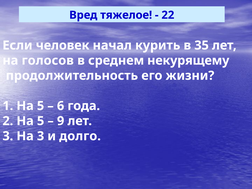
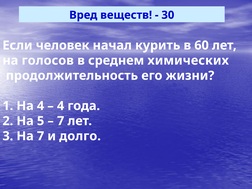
тяжелое: тяжелое -> веществ (126, 15)
22: 22 -> 30 (168, 15)
35: 35 -> 60 (202, 45)
некурящему: некурящему -> химических (188, 60)
1 На 5: 5 -> 4 (41, 106)
6: 6 -> 4 (61, 106)
9: 9 -> 7 (61, 121)
На 3: 3 -> 7 (41, 136)
